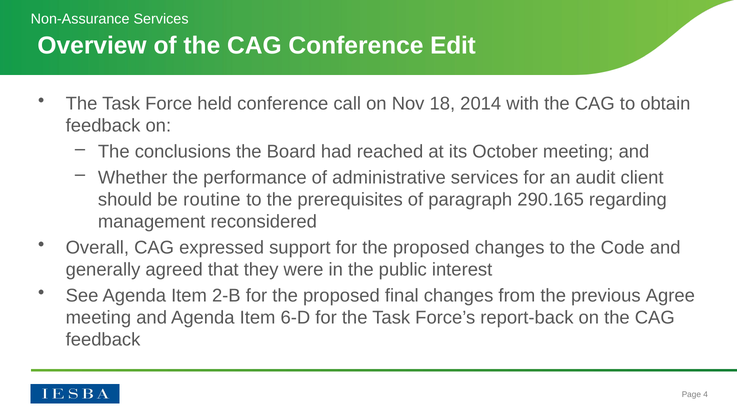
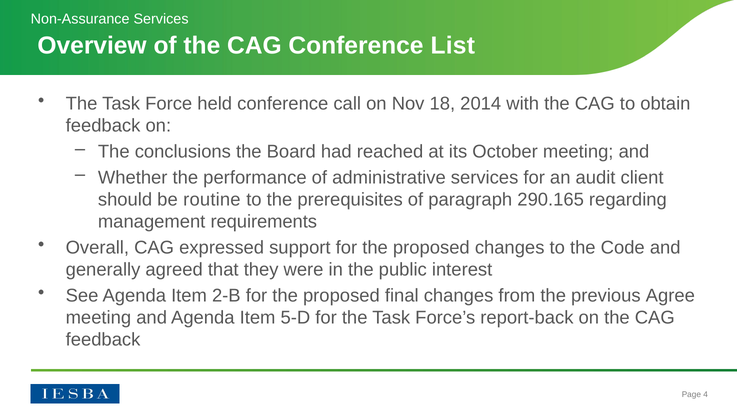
Edit: Edit -> List (453, 45)
reconsidered: reconsidered -> requirements (264, 221)
6-D: 6-D -> 5-D (295, 317)
